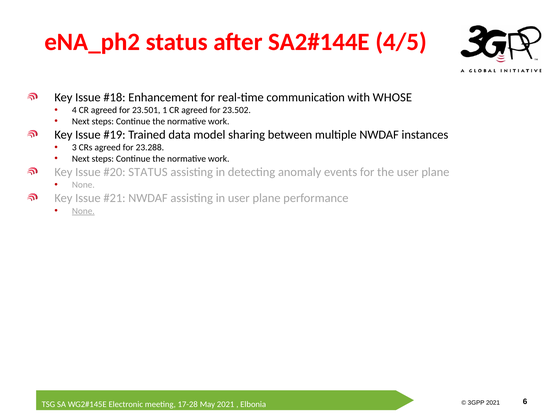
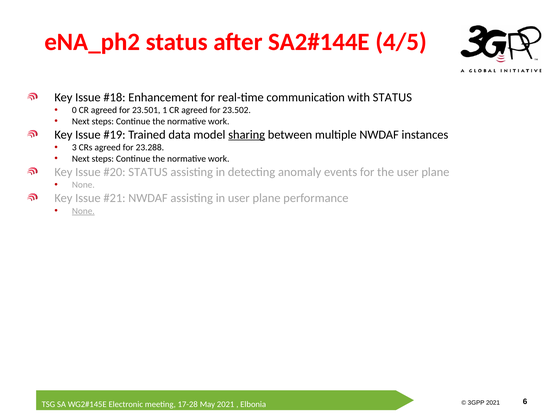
with WHOSE: WHOSE -> STATUS (392, 97)
4: 4 -> 0 (74, 110)
sharing underline: none -> present (247, 135)
